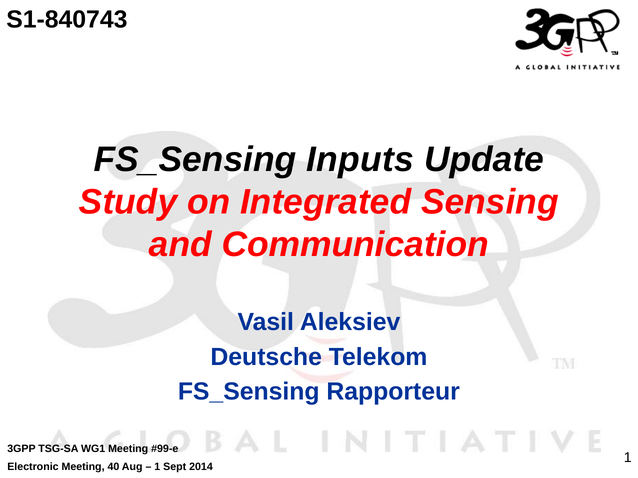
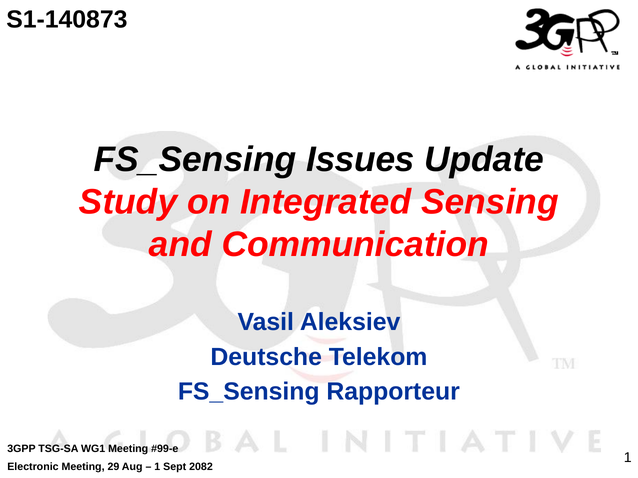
S1-840743: S1-840743 -> S1-140873 (67, 20)
Inputs: Inputs -> Issues (360, 160)
40: 40 -> 29 (113, 467)
2014: 2014 -> 2082 (201, 467)
